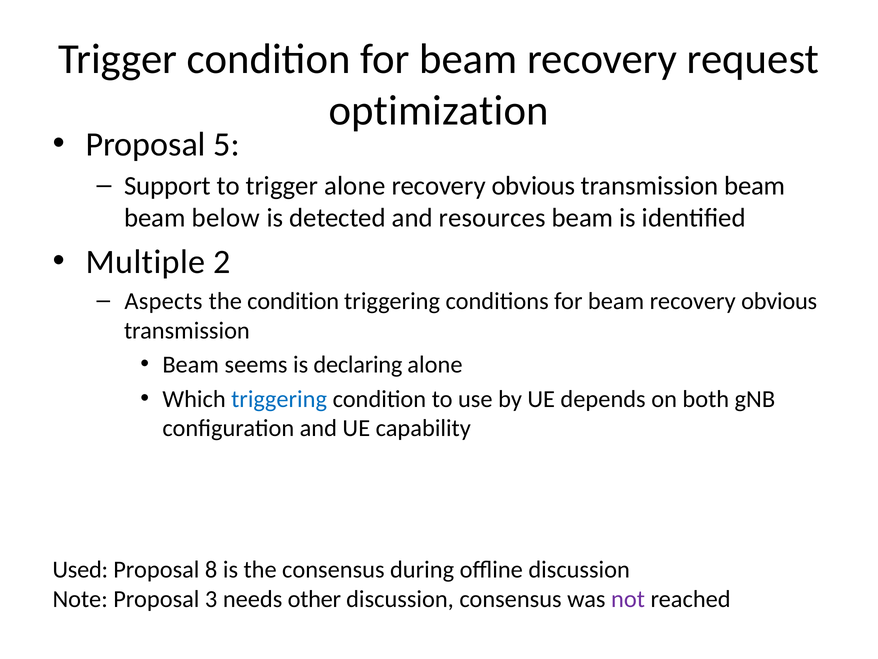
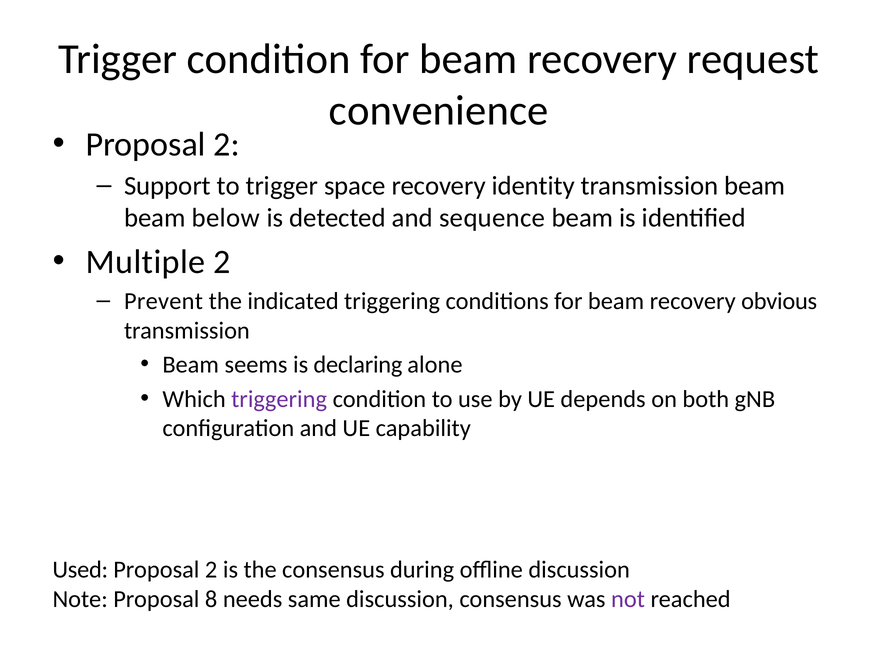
optimization: optimization -> convenience (439, 111)
5: 5 -> 2 (227, 144)
trigger alone: alone -> space (355, 186)
obvious: obvious -> identity (533, 186)
resources: resources -> sequence (492, 218)
Aspects: Aspects -> Prevent (164, 301)
the condition: condition -> indicated (293, 301)
triggering colour: blue -> purple (279, 399)
8: 8 -> 2 (211, 569)
3: 3 -> 8 (211, 599)
other: other -> same (314, 599)
